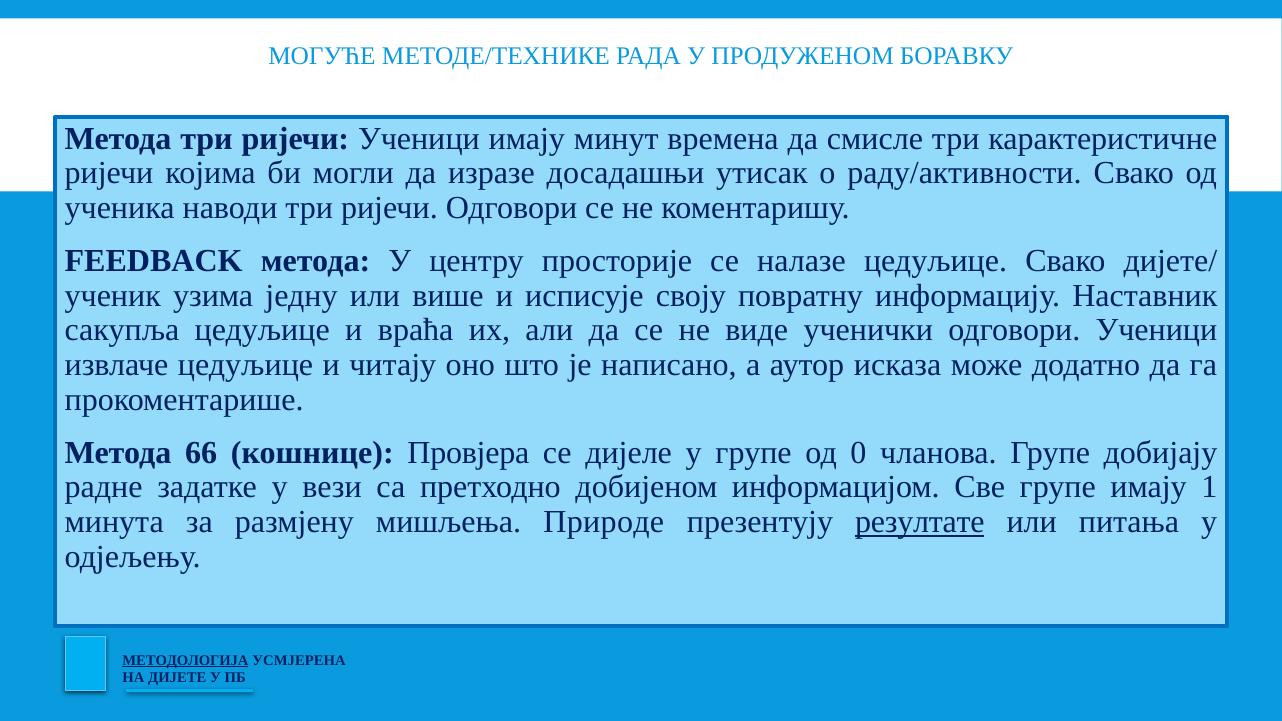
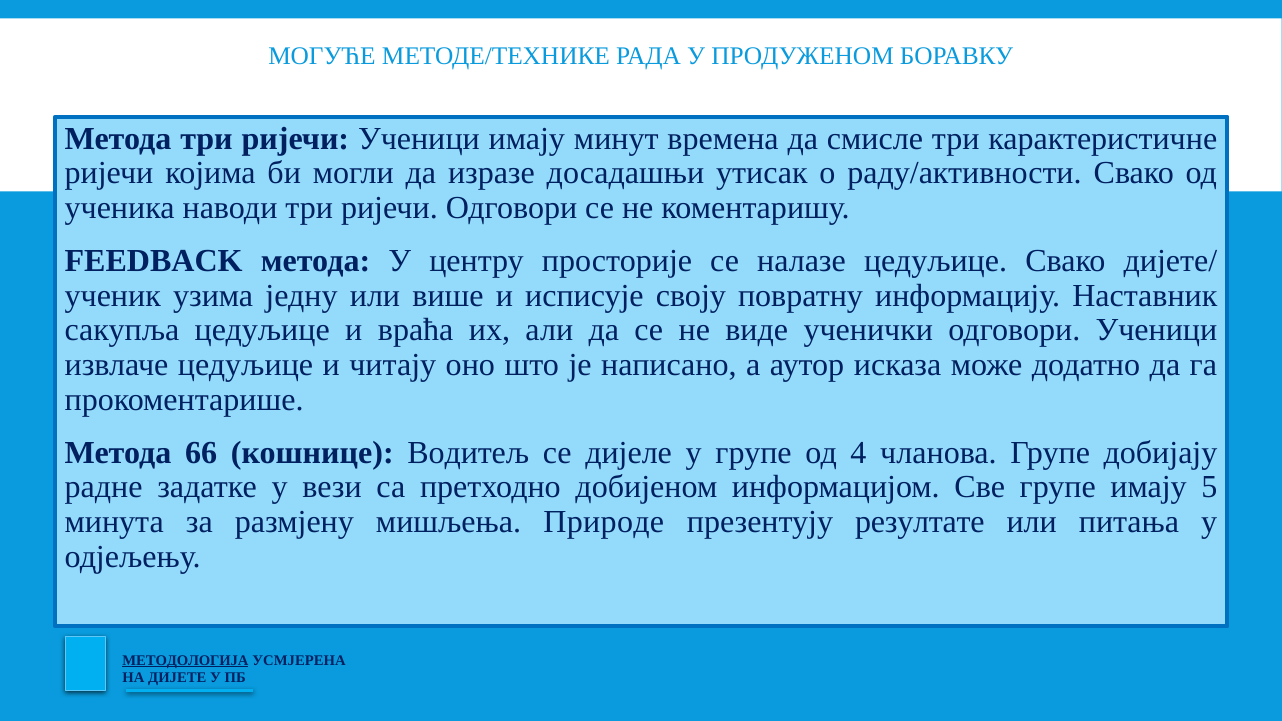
Провјера: Провјера -> Водитељ (468, 453)
0: 0 -> 4 (858, 453)
1: 1 -> 5 (1209, 487)
резултате underline: present -> none (920, 522)
